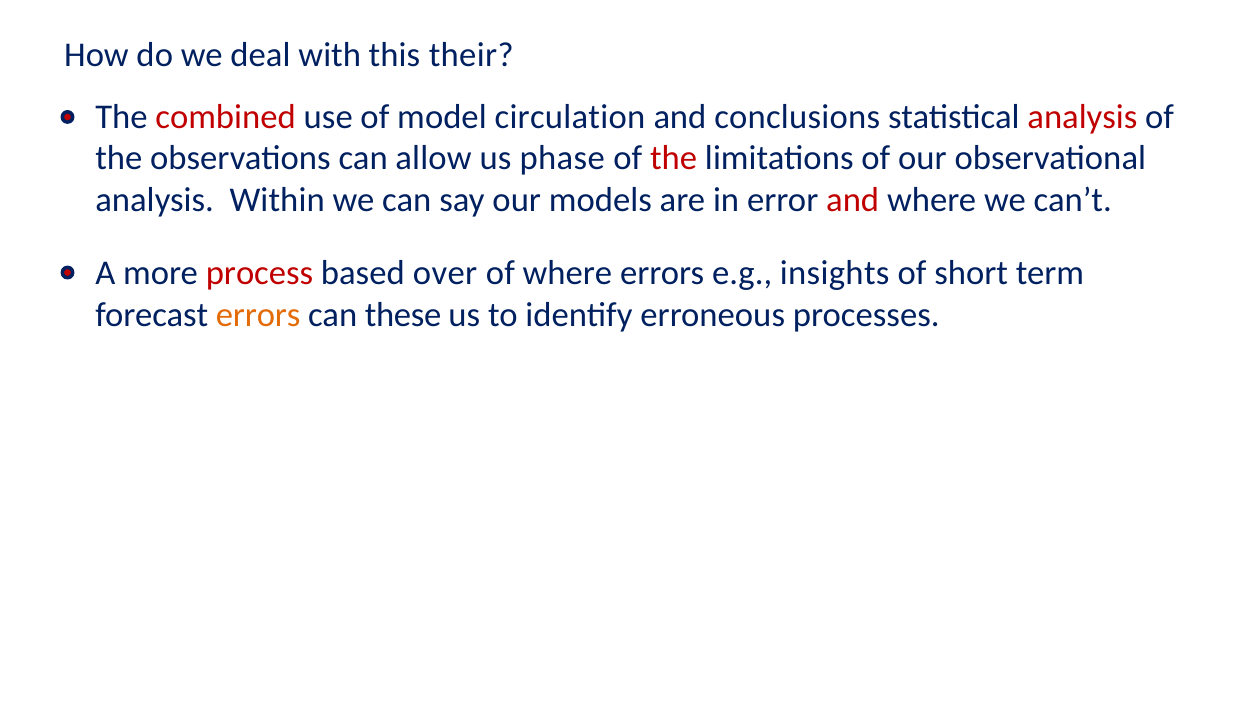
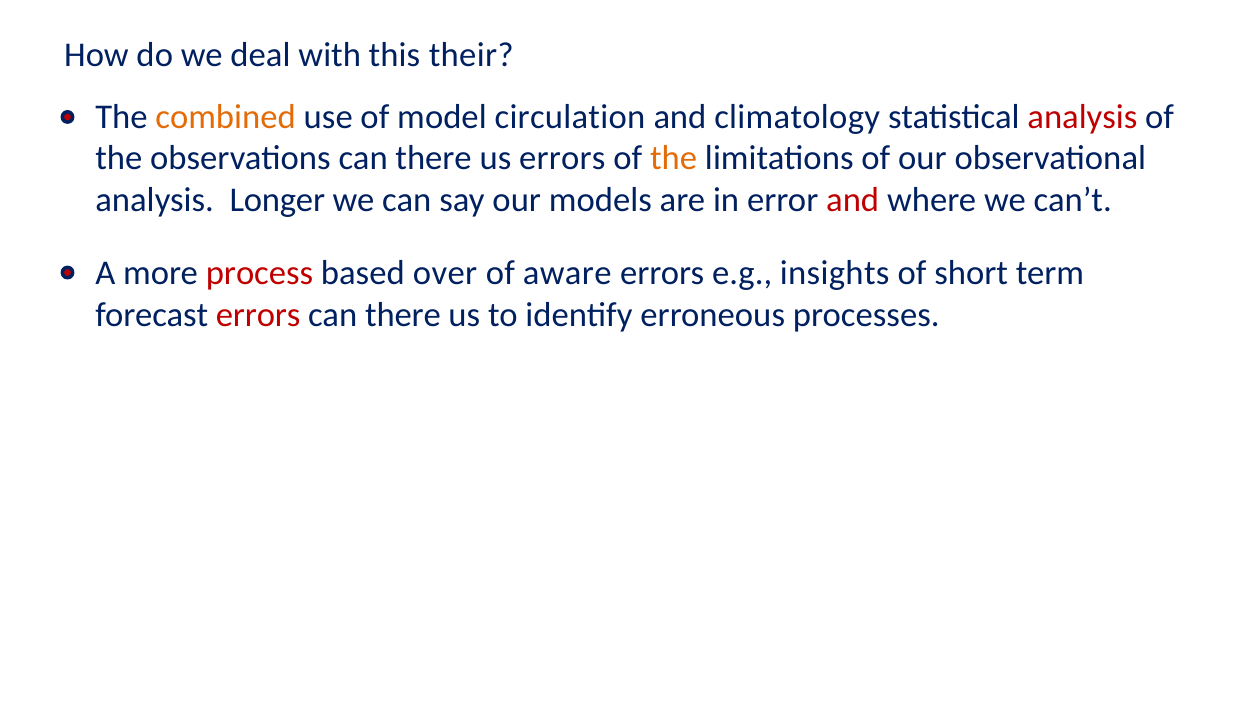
combined colour: red -> orange (226, 117)
conclusions: conclusions -> climatology (797, 117)
observations can allow: allow -> there (434, 158)
us phase: phase -> errors (562, 158)
the colour: red -> orange (674, 158)
Within: Within -> Longer (277, 200)
of where: where -> aware (567, 273)
errors colour: orange -> red (258, 315)
these: these -> there (403, 315)
